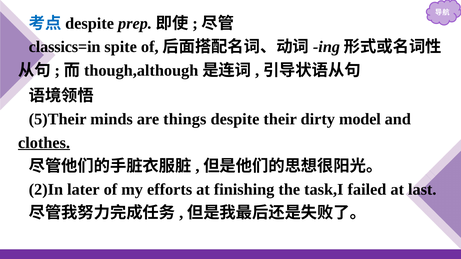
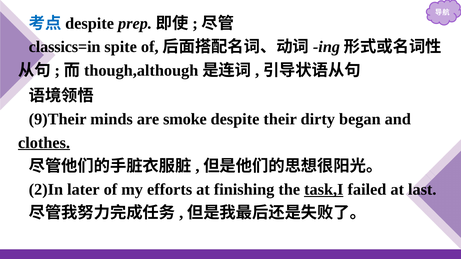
5)Their: 5)Their -> 9)Their (58, 119)
things: things -> smoke (185, 119)
model: model -> began (360, 119)
task,I underline: none -> present (324, 190)
